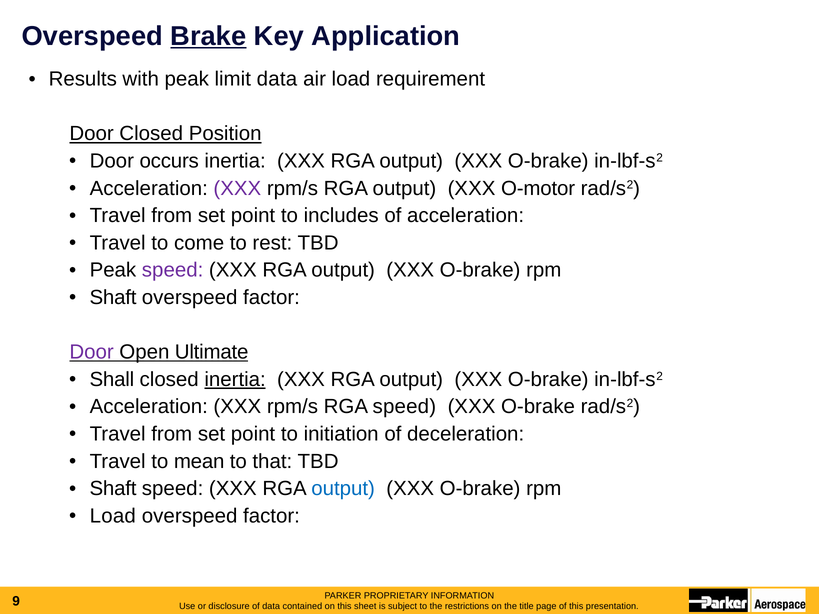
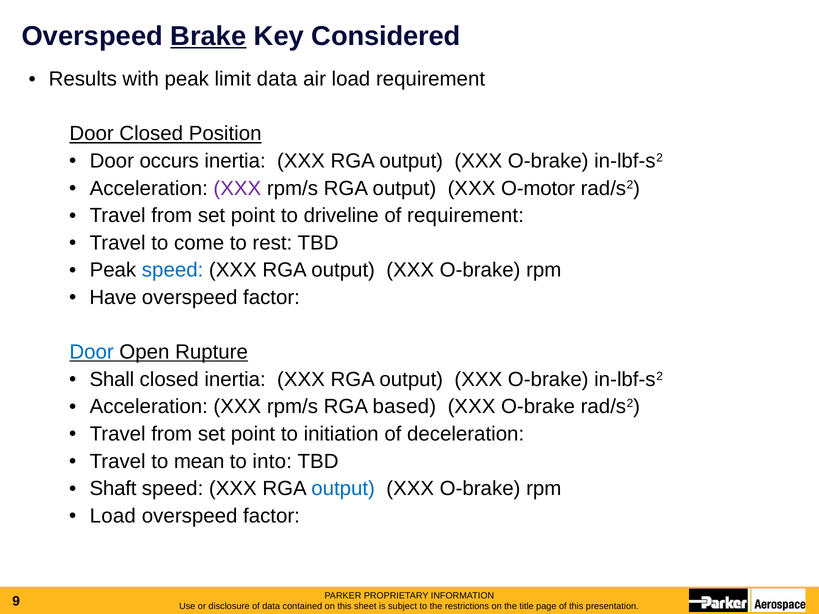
Application: Application -> Considered (386, 36)
includes: includes -> driveline (341, 216)
of acceleration: acceleration -> requirement (466, 216)
speed colour: purple -> blue (173, 270)
Shaft: Shaft -> Have (113, 298)
Door colour: purple -> blue (92, 352)
Ultimate: Ultimate -> Rupture (212, 352)
inertia underline: present -> none (235, 380)
RGA speed: speed -> based (404, 407)
that: that -> into (272, 461)
